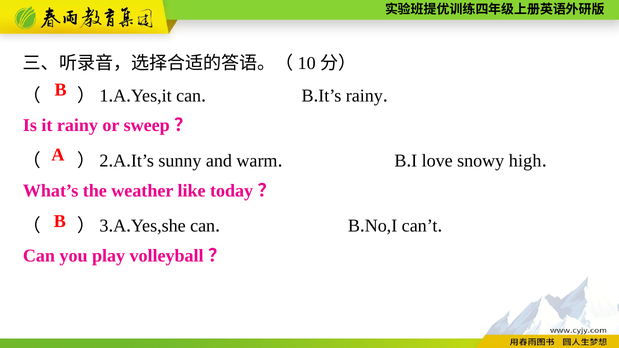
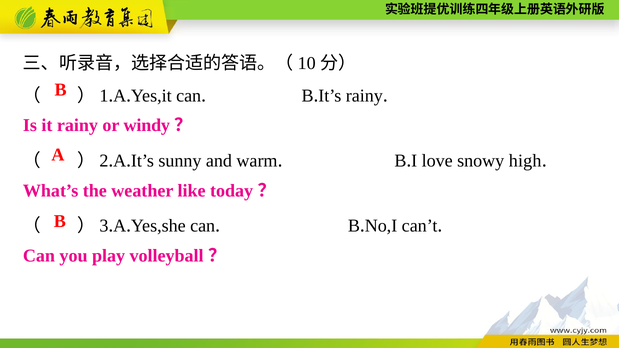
sweep: sweep -> windy (147, 125)
